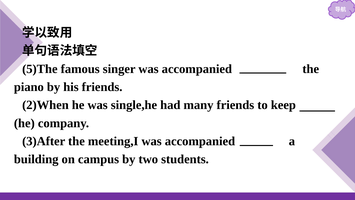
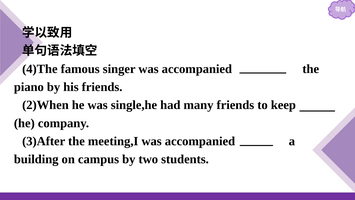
5)The: 5)The -> 4)The (40, 69)
